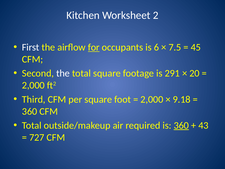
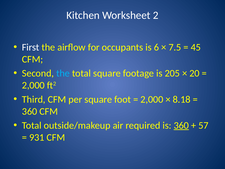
for underline: present -> none (94, 47)
the colour: white -> light blue (63, 73)
291: 291 -> 205 (172, 73)
9.18: 9.18 -> 8.18 (182, 99)
43: 43 -> 57 (203, 125)
727: 727 -> 931 (37, 137)
